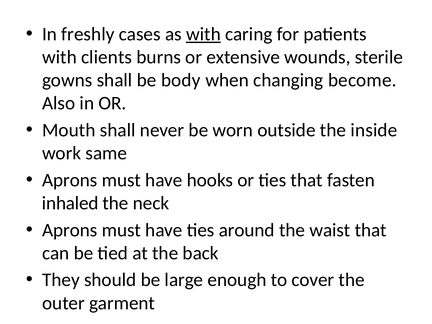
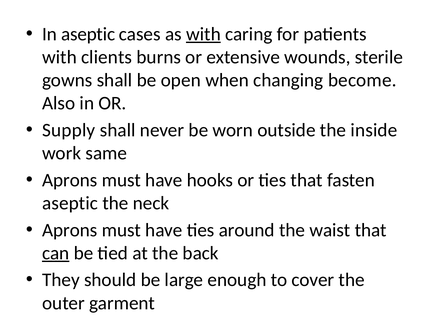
In freshly: freshly -> aseptic (88, 34)
body: body -> open (181, 80)
Mouth: Mouth -> Supply (69, 130)
inhaled: inhaled -> aseptic (70, 203)
can underline: none -> present (56, 253)
